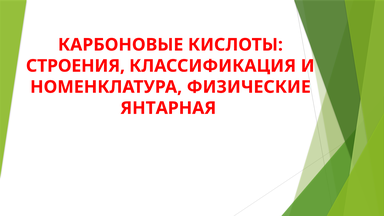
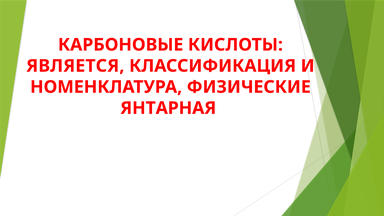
СТРОЕНИЯ: СТРОЕНИЯ -> ЯВЛЯЕТСЯ (75, 66)
